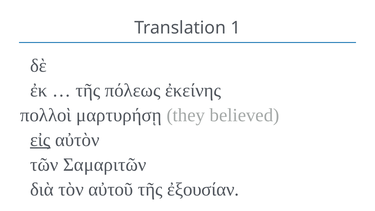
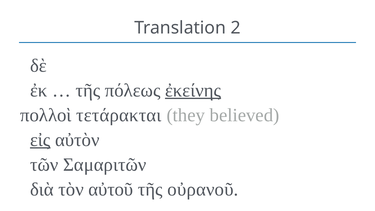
1: 1 -> 2 (236, 28)
ἐκείνης underline: none -> present (193, 90)
μαρτυρήσῃ: μαρτυρήσῃ -> τετάρακται (119, 115)
ἐξουσίαν: ἐξουσίαν -> οὐρανοῦ (203, 189)
